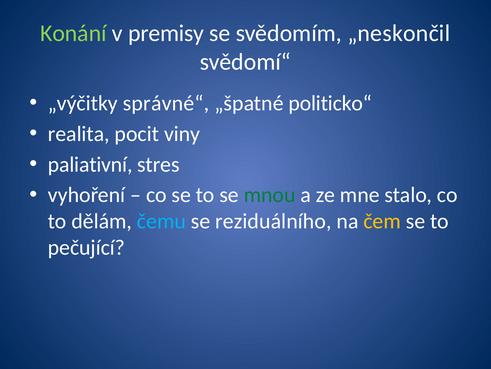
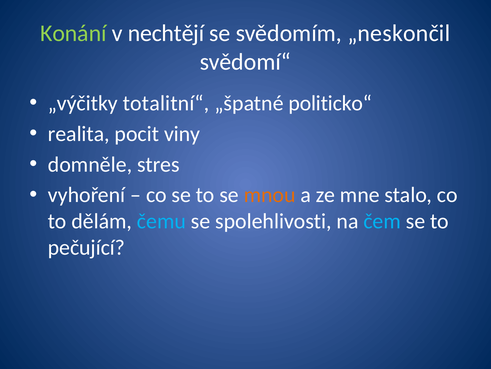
premisy: premisy -> nechtějí (166, 33)
správné“: správné“ -> totalitní“ (166, 103)
paliativní: paliativní -> domněle (90, 164)
mnou colour: green -> orange (270, 195)
reziduálního: reziduálního -> spolehlivosti (273, 221)
čem colour: yellow -> light blue (382, 221)
